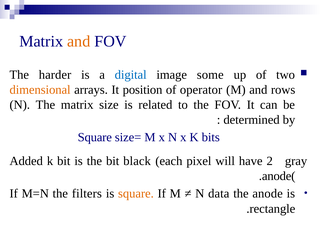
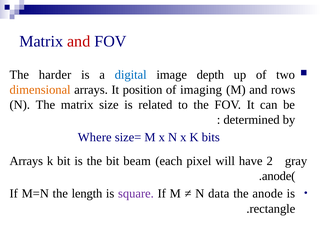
and colour: orange -> red (79, 41)
some: some -> depth (210, 75)
operator: operator -> imaging (201, 90)
Square: Square -> Where (95, 138)
Added: Added -> Arrays (26, 161)
black: black -> beam (137, 161)
filters: filters -> length (87, 194)
square colour: orange -> purple (136, 194)
